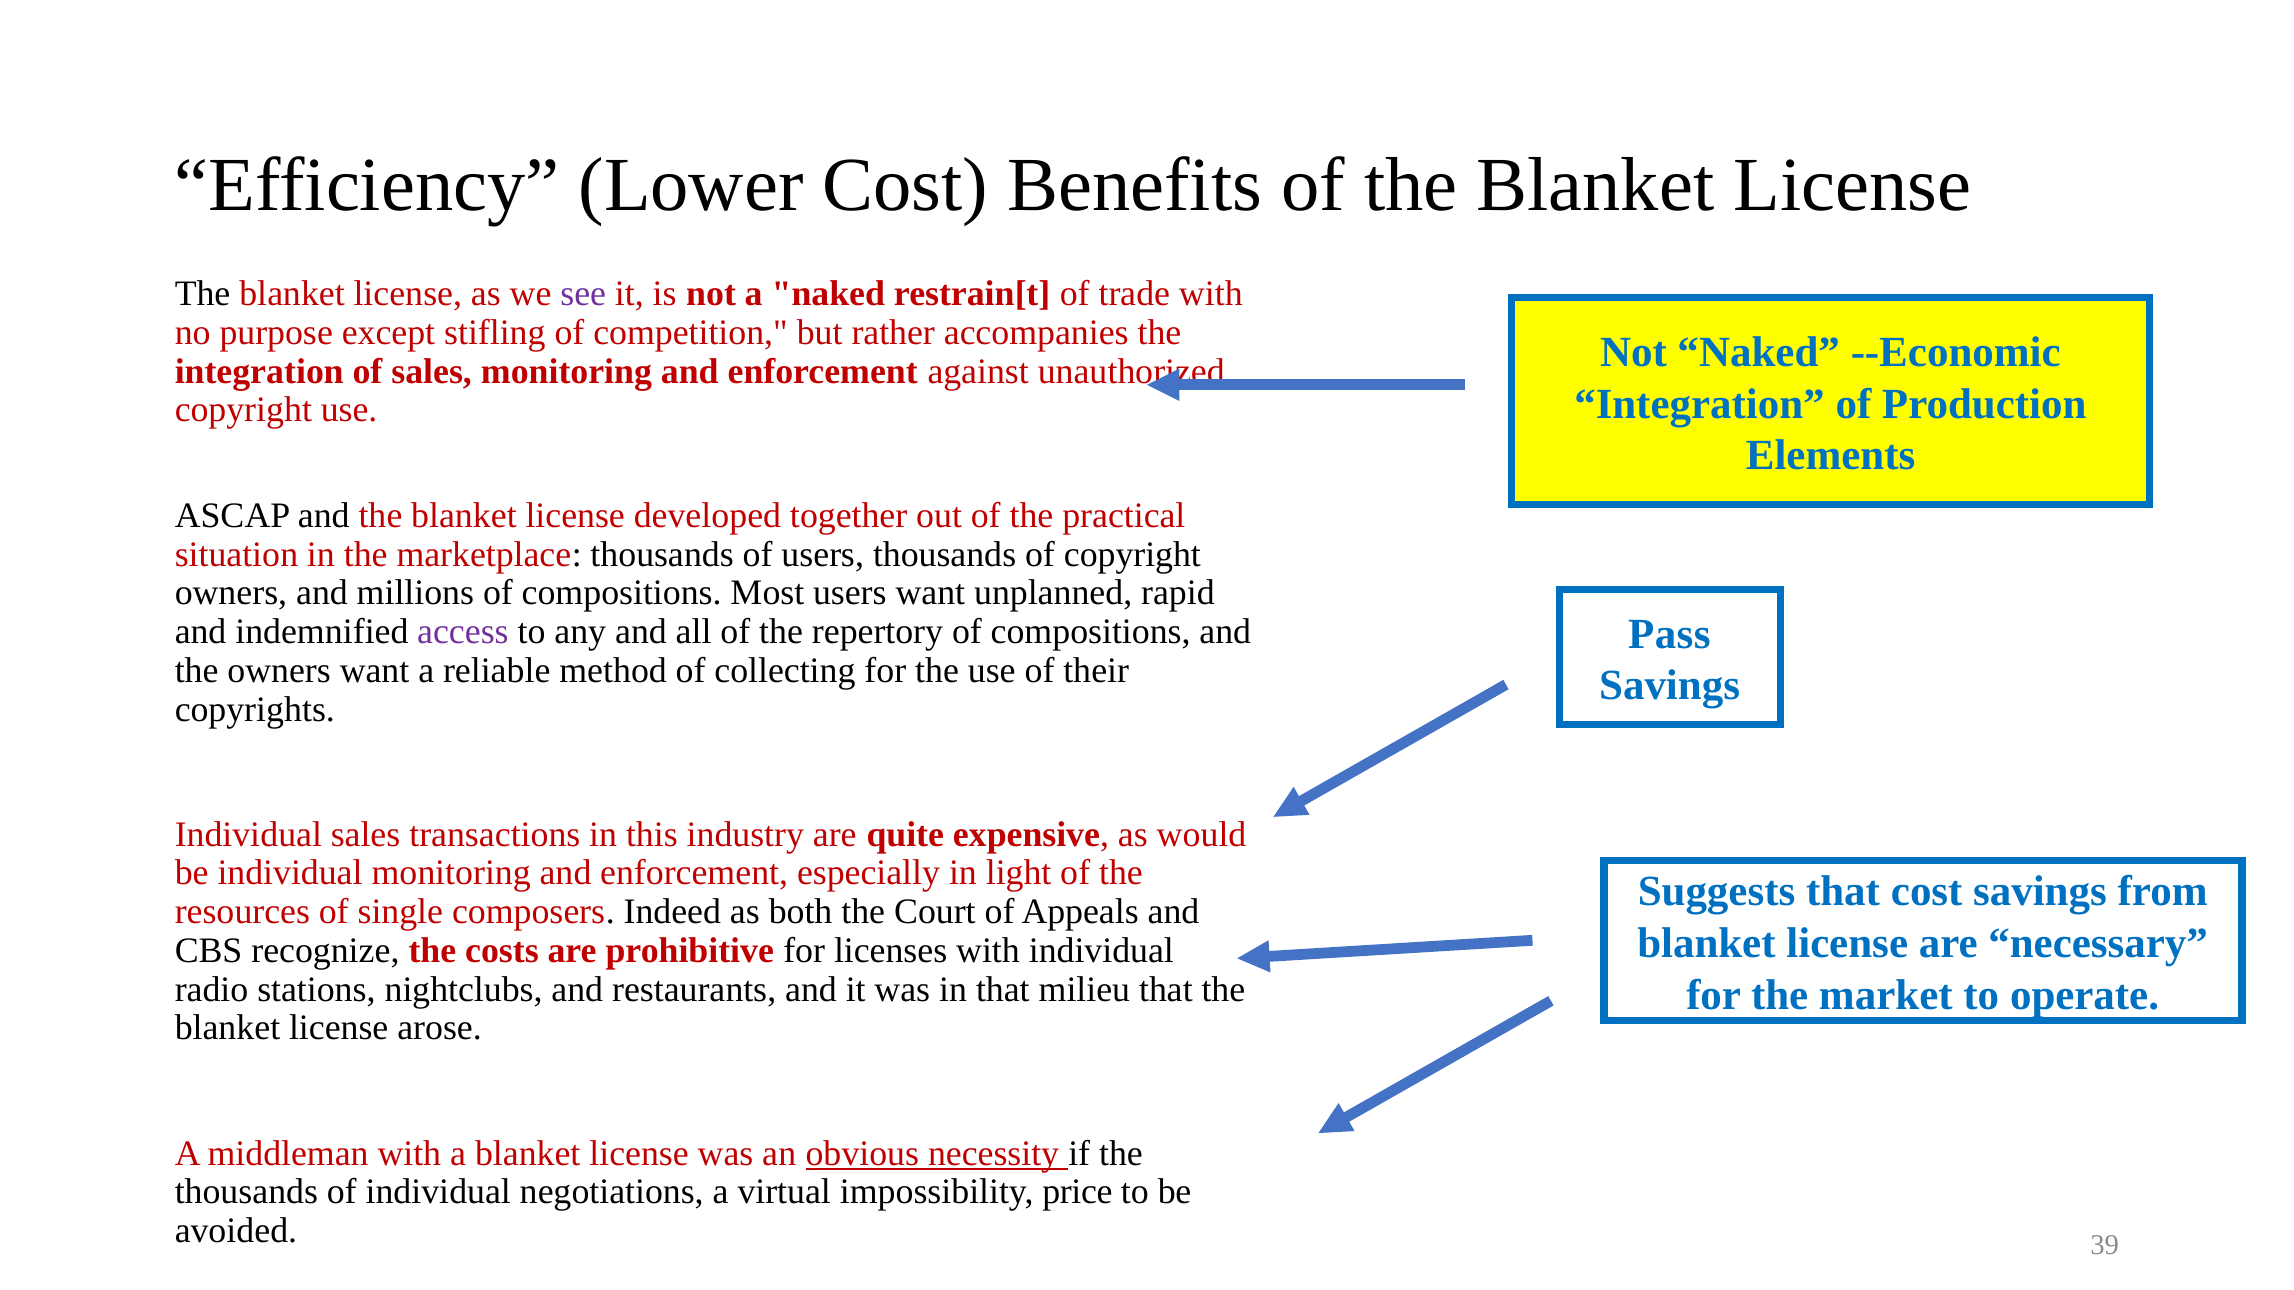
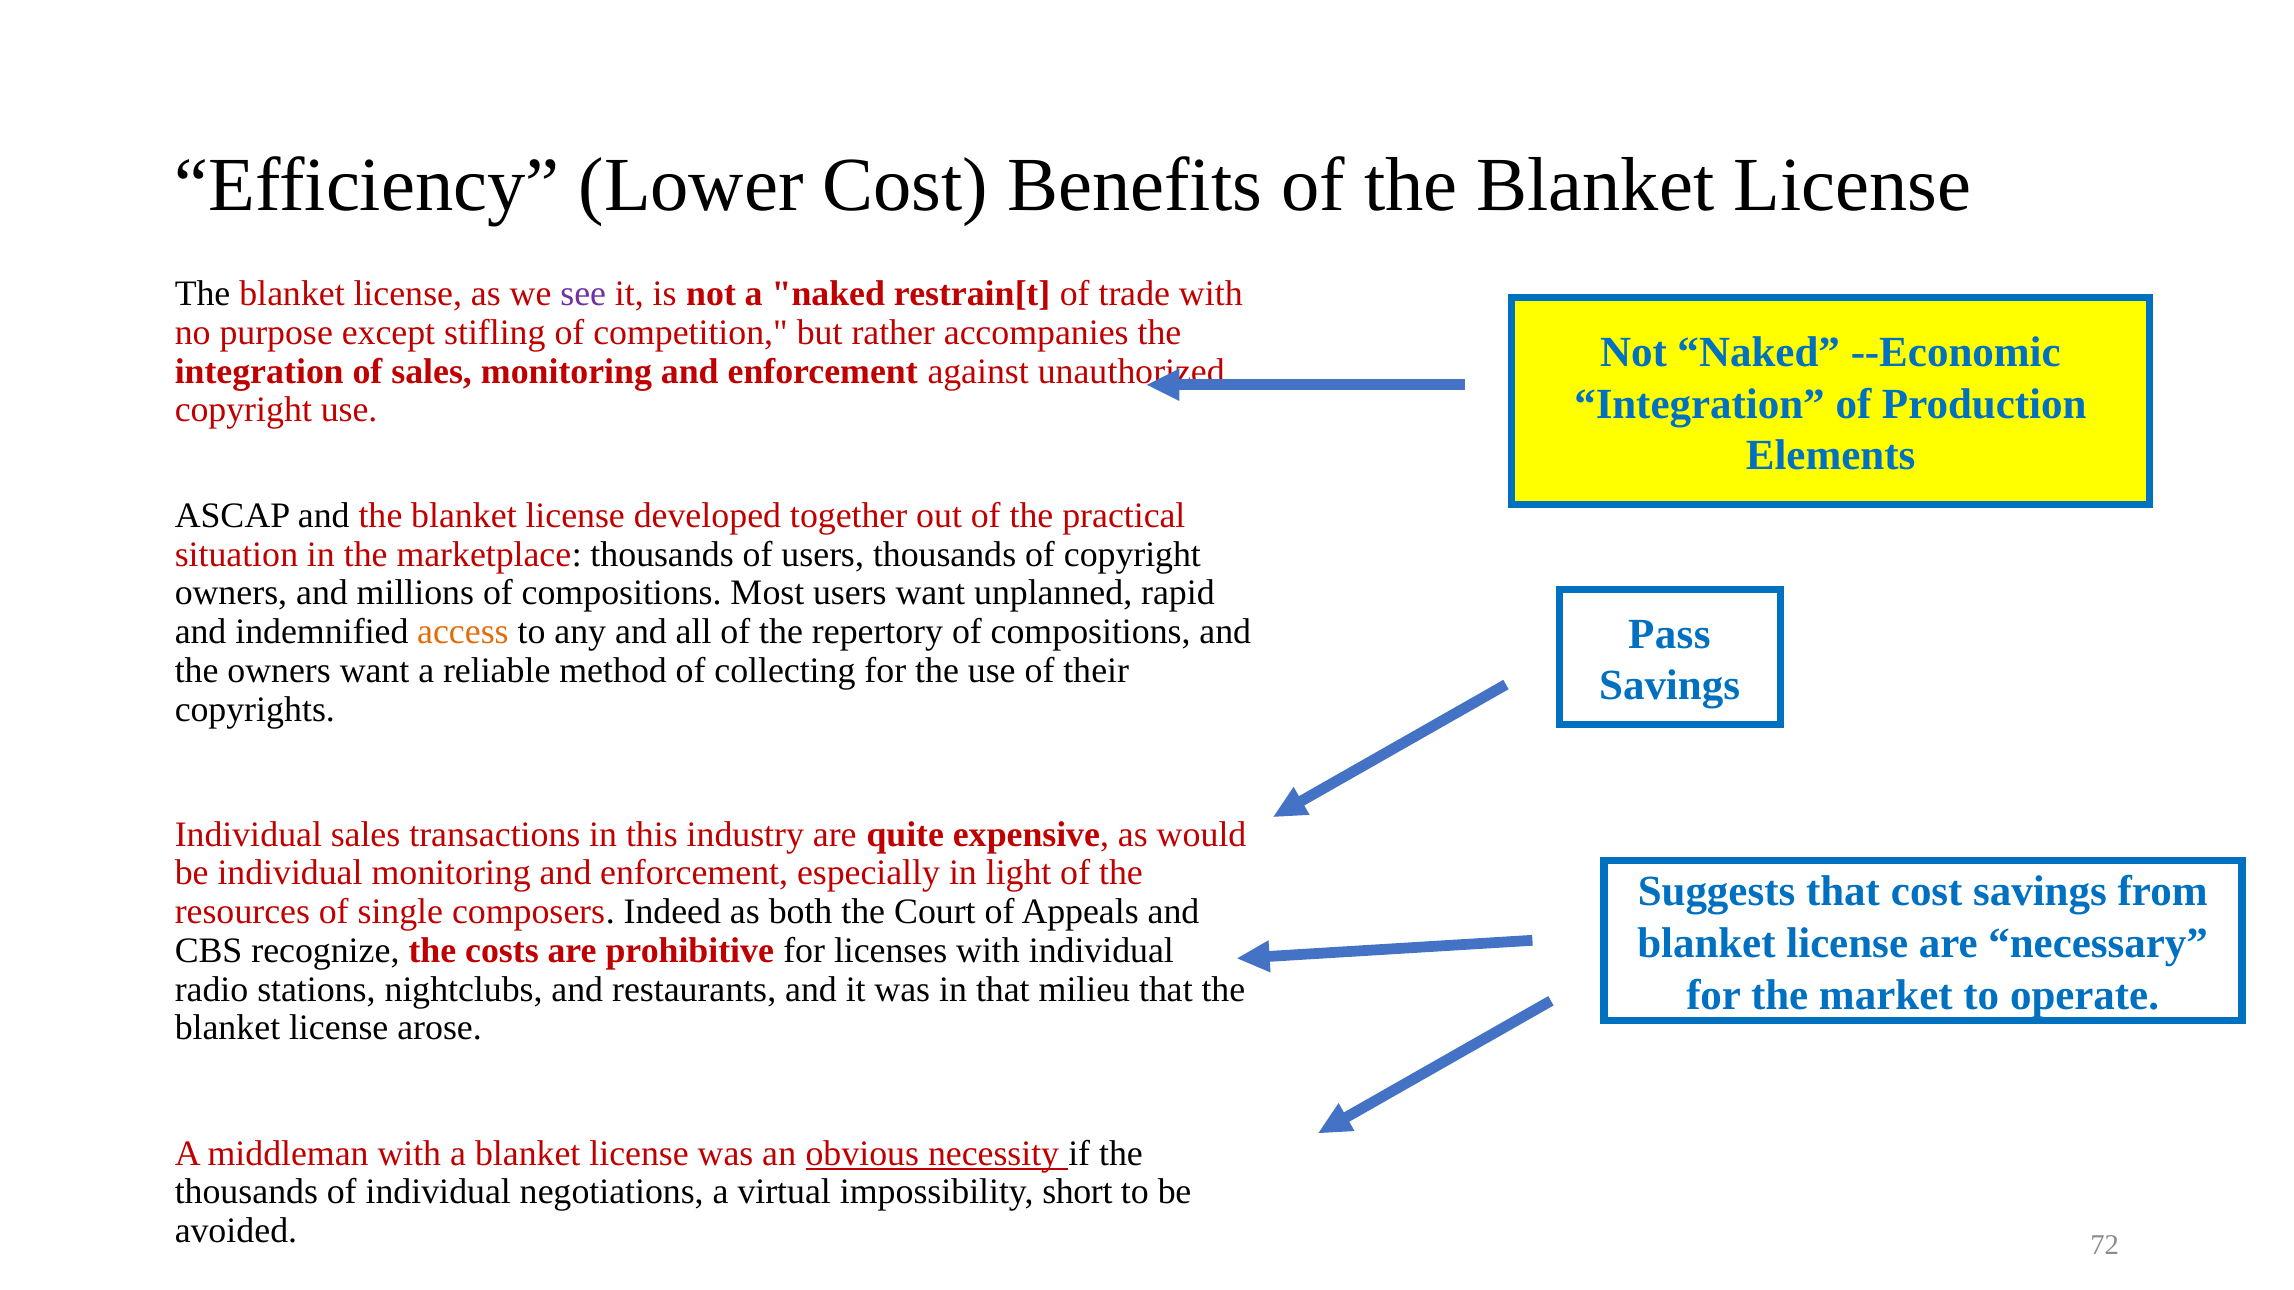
access colour: purple -> orange (463, 632)
price: price -> short (1077, 1192)
39: 39 -> 72 (2105, 1246)
